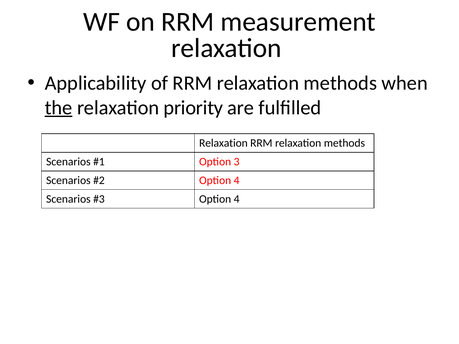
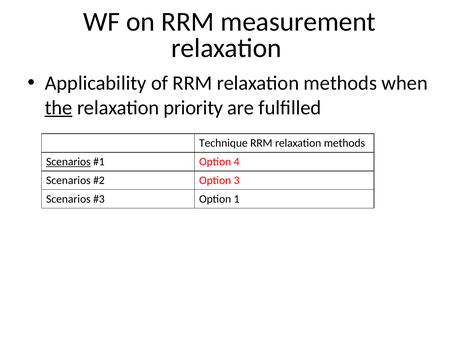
Relaxation: Relaxation -> Technique (223, 143)
Scenarios underline: none -> present (68, 162)
3: 3 -> 4 (237, 162)
4: 4 -> 3 (237, 180)
4: 4 -> 1 (237, 199)
